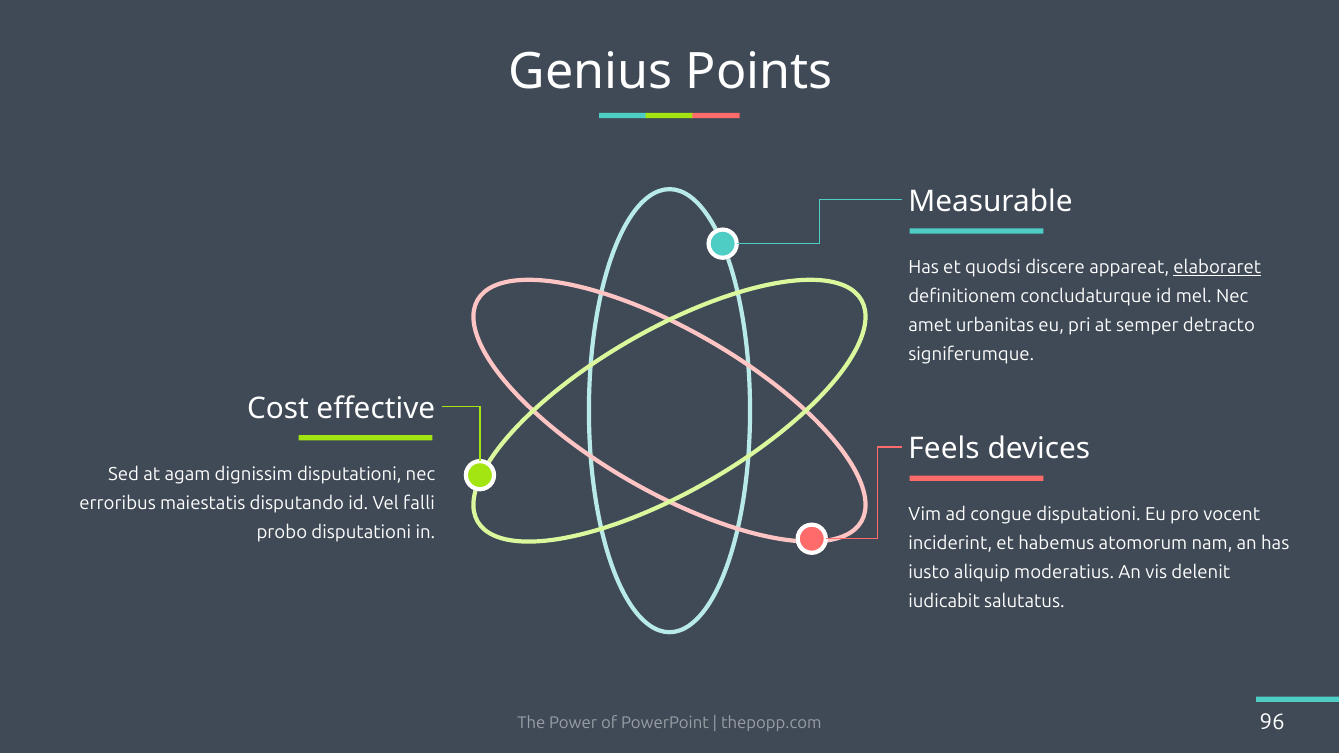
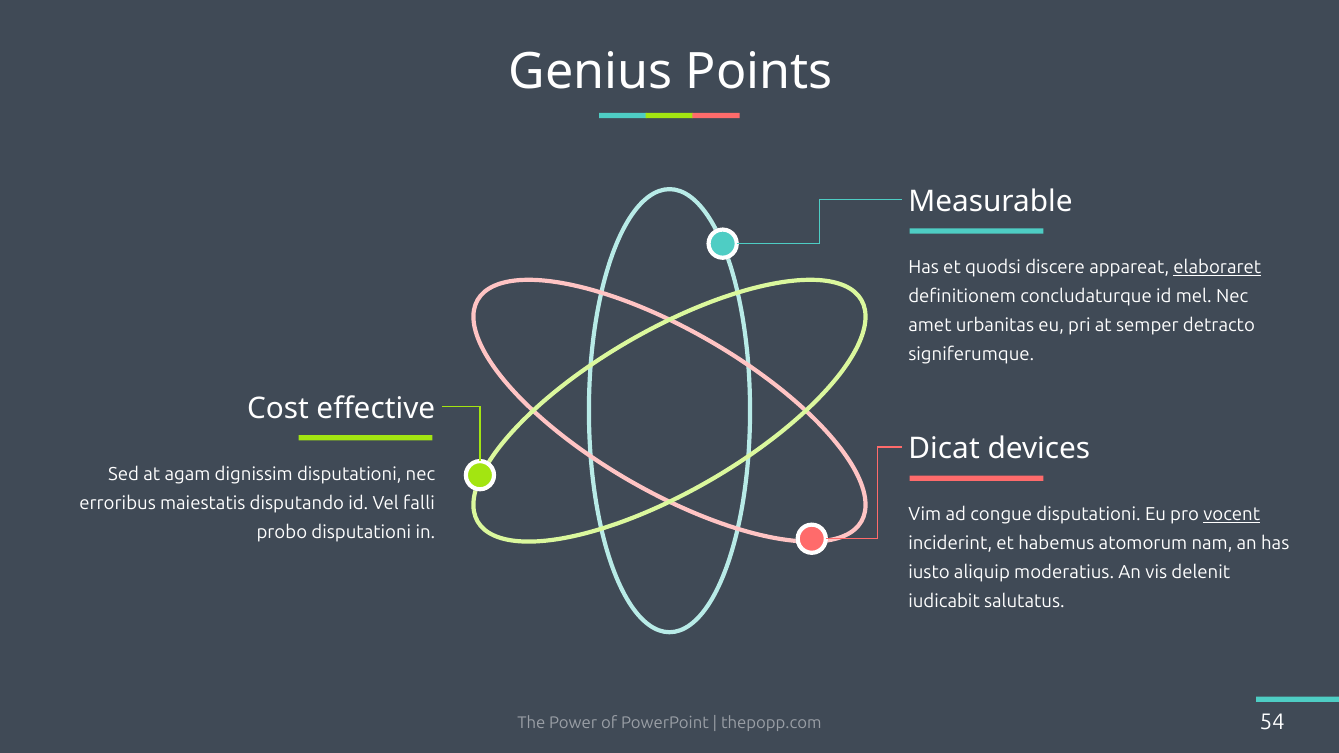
Feels: Feels -> Dicat (944, 449)
vocent underline: none -> present (1232, 515)
96: 96 -> 54 (1272, 722)
